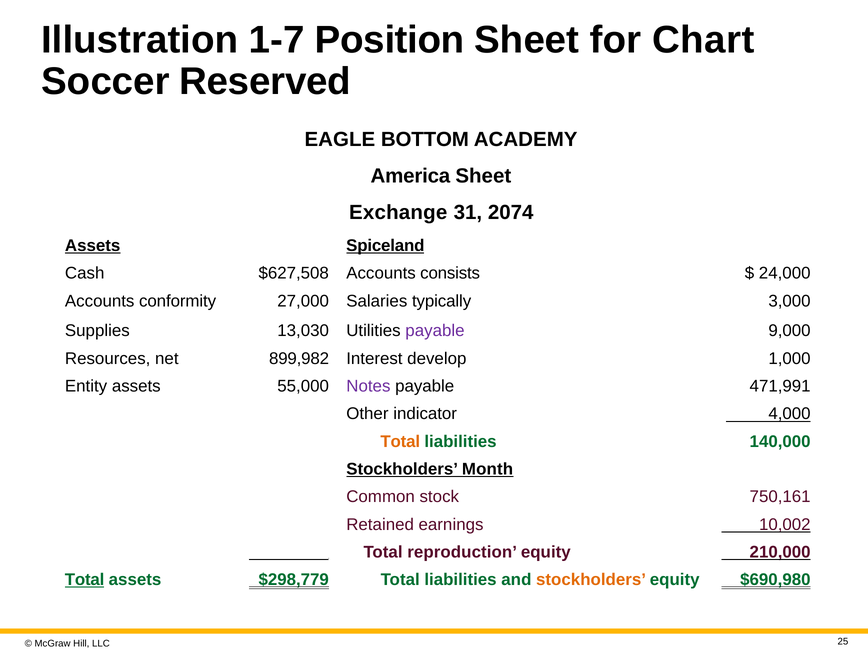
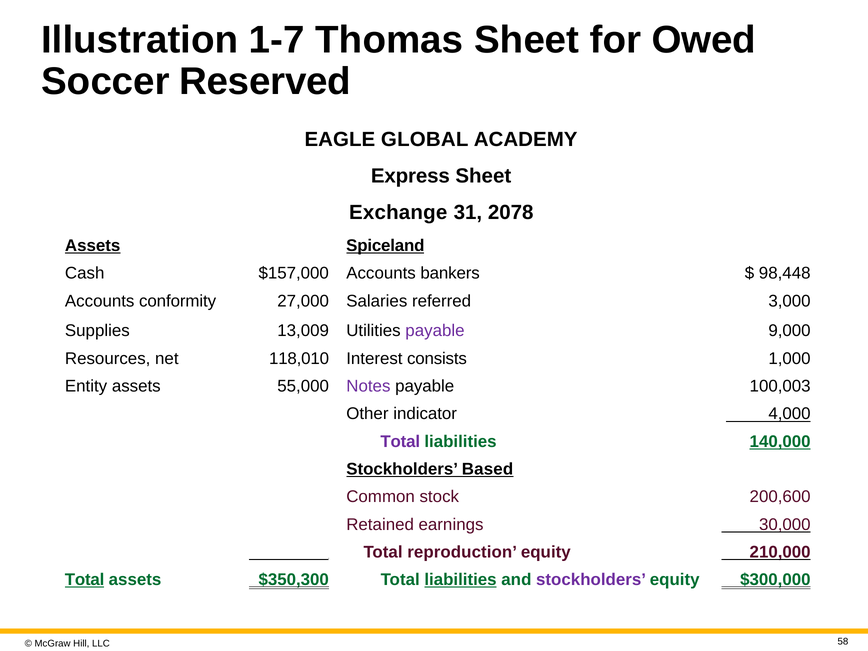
Position: Position -> Thomas (389, 40)
Chart: Chart -> Owed (704, 40)
BOTTOM: BOTTOM -> GLOBAL (425, 139)
America: America -> Express (410, 176)
2074: 2074 -> 2078 (511, 213)
$627,508: $627,508 -> $157,000 (294, 273)
consists: consists -> bankers (450, 273)
24,000: 24,000 -> 98,448 (785, 273)
typically: typically -> referred (442, 301)
13,030: 13,030 -> 13,009 (303, 331)
899,982: 899,982 -> 118,010 (299, 358)
develop: develop -> consists (437, 358)
471,991: 471,991 -> 100,003 (780, 386)
Total colour: orange -> purple (400, 442)
140,000 underline: none -> present (780, 442)
Month: Month -> Based (488, 469)
750,161: 750,161 -> 200,600 (780, 497)
10,002: 10,002 -> 30,000 (785, 525)
$298,779: $298,779 -> $350,300 (294, 580)
liabilities underline: none -> present (461, 580)
stockholders colour: orange -> purple (591, 580)
$690,980: $690,980 -> $300,000 (775, 580)
25: 25 -> 58 (843, 642)
